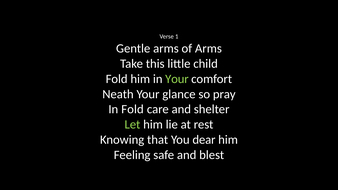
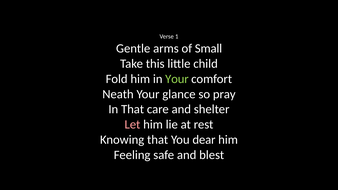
of Arms: Arms -> Small (208, 49)
In Fold: Fold -> That (133, 109)
Let colour: light green -> pink (132, 125)
